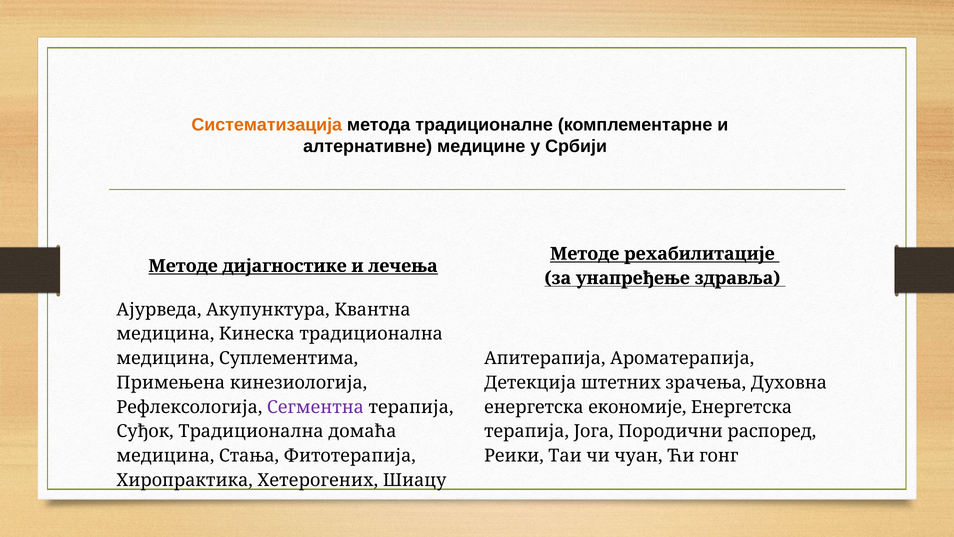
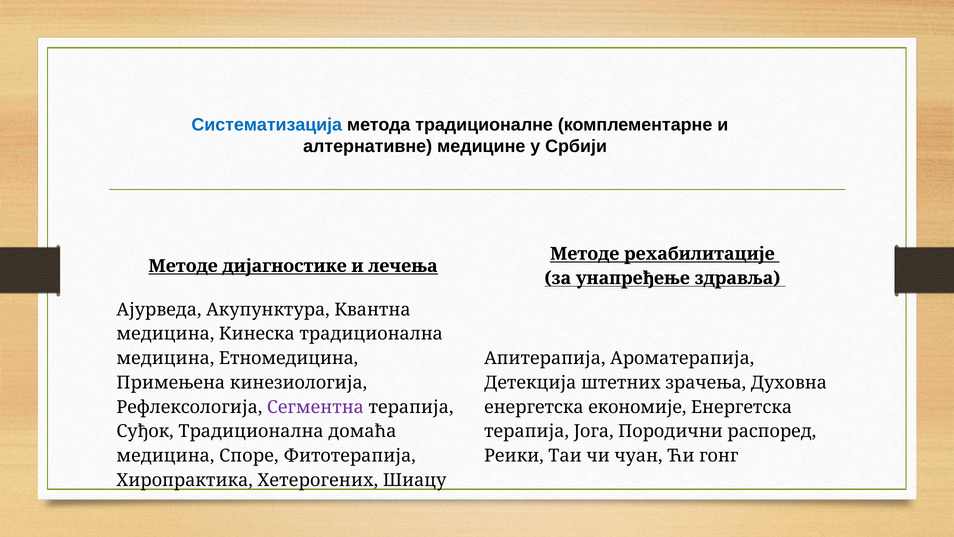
Систематизација colour: orange -> blue (267, 125)
Суплементима: Суплементима -> Етномедицина (289, 358)
Стања: Стања -> Споре (249, 456)
